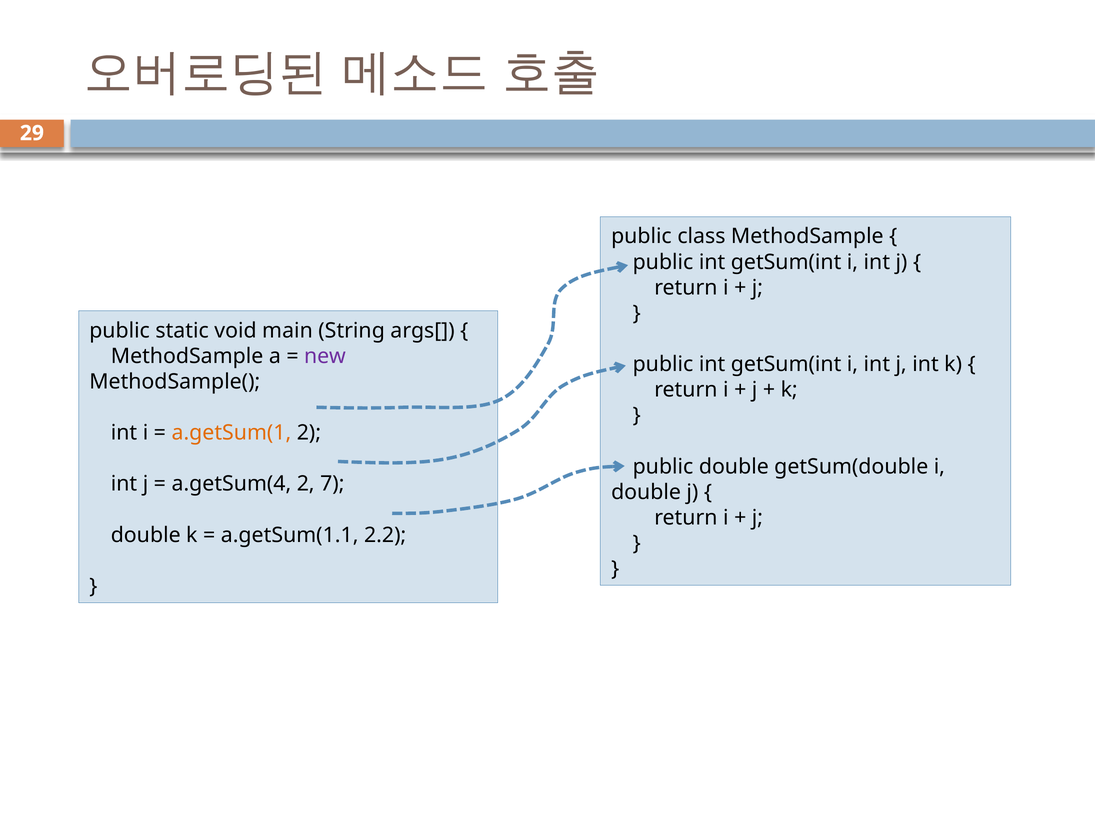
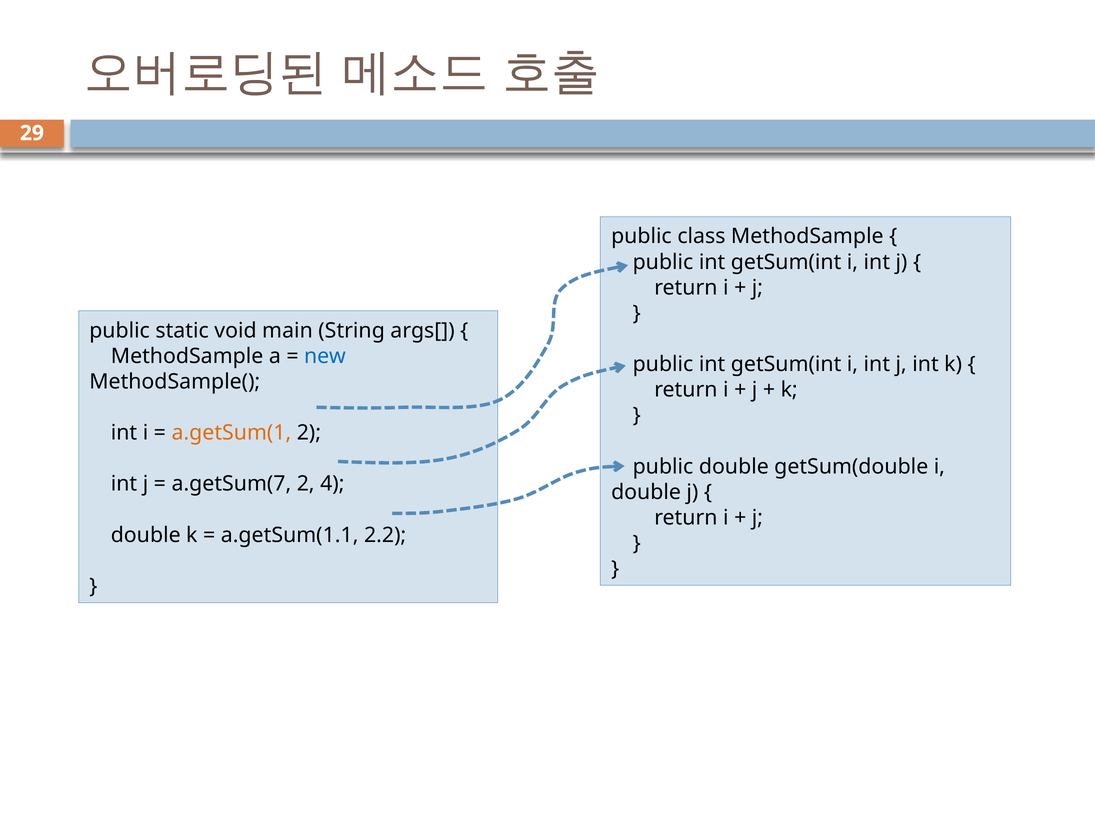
new colour: purple -> blue (325, 356)
a.getSum(4: a.getSum(4 -> a.getSum(7 (231, 484)
7: 7 -> 4 (332, 484)
